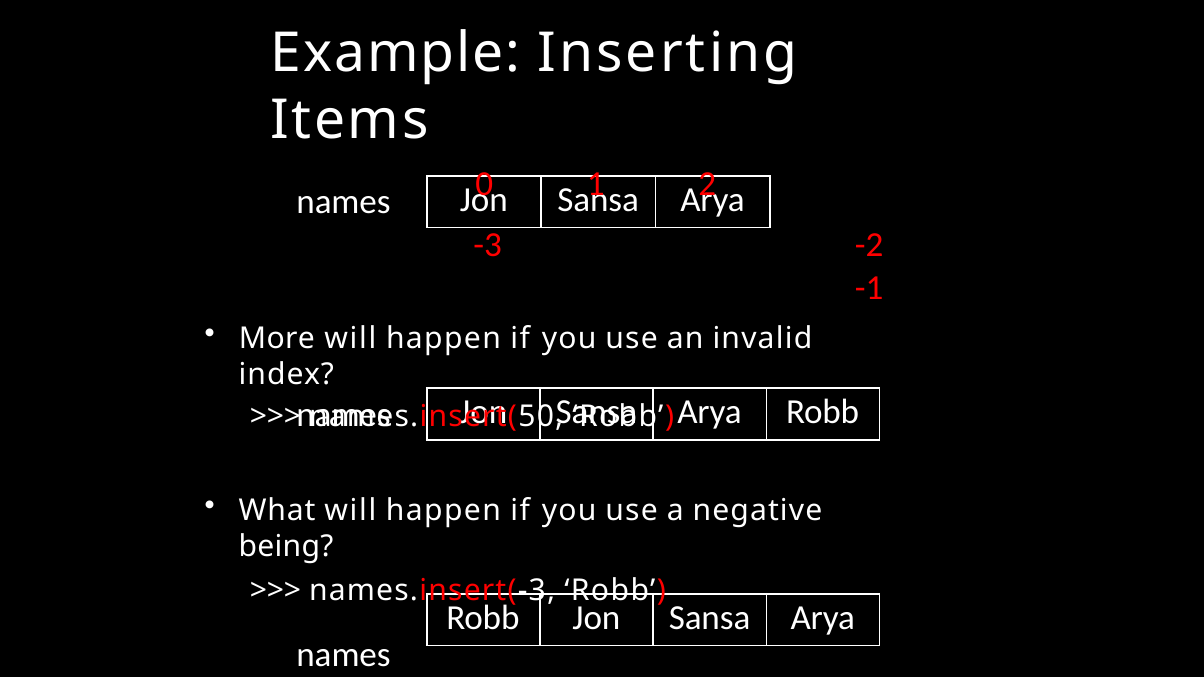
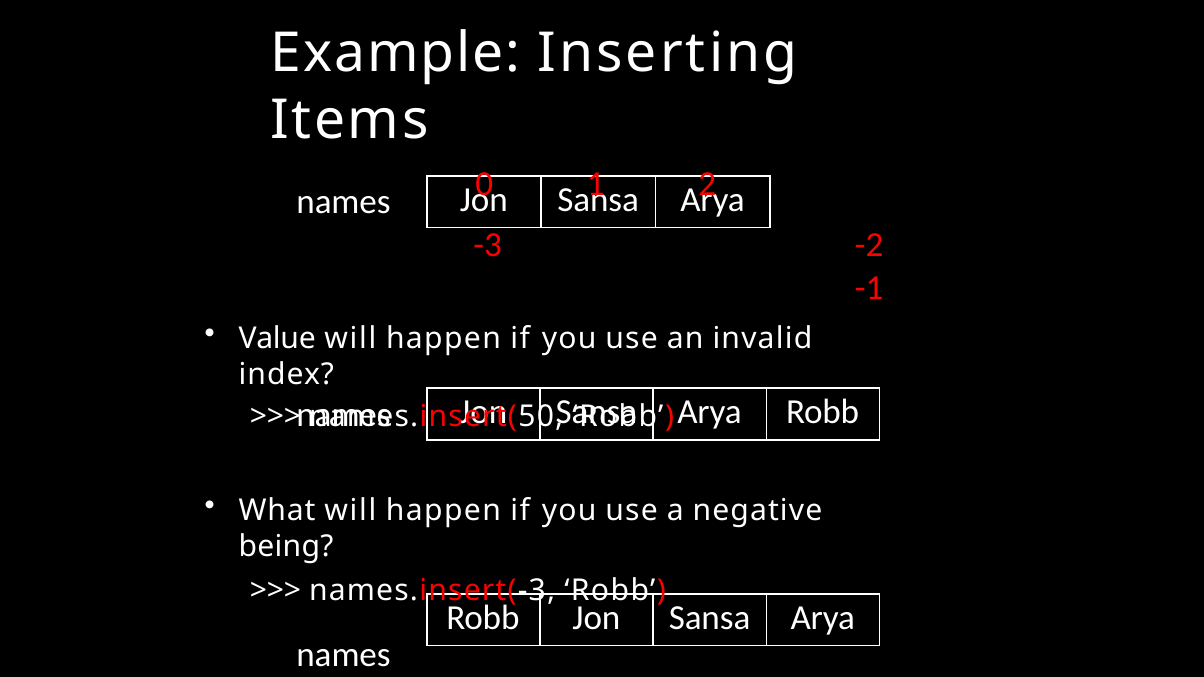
More: More -> Value (277, 339)
